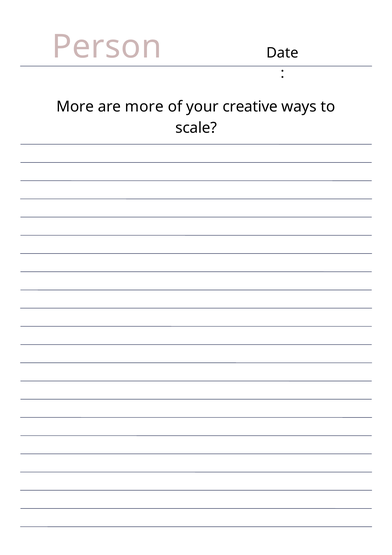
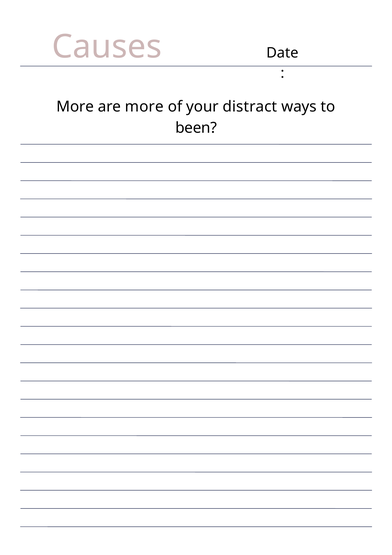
Person: Person -> Causes (107, 47)
creative: creative -> distract (250, 107)
scale: scale -> been (196, 128)
